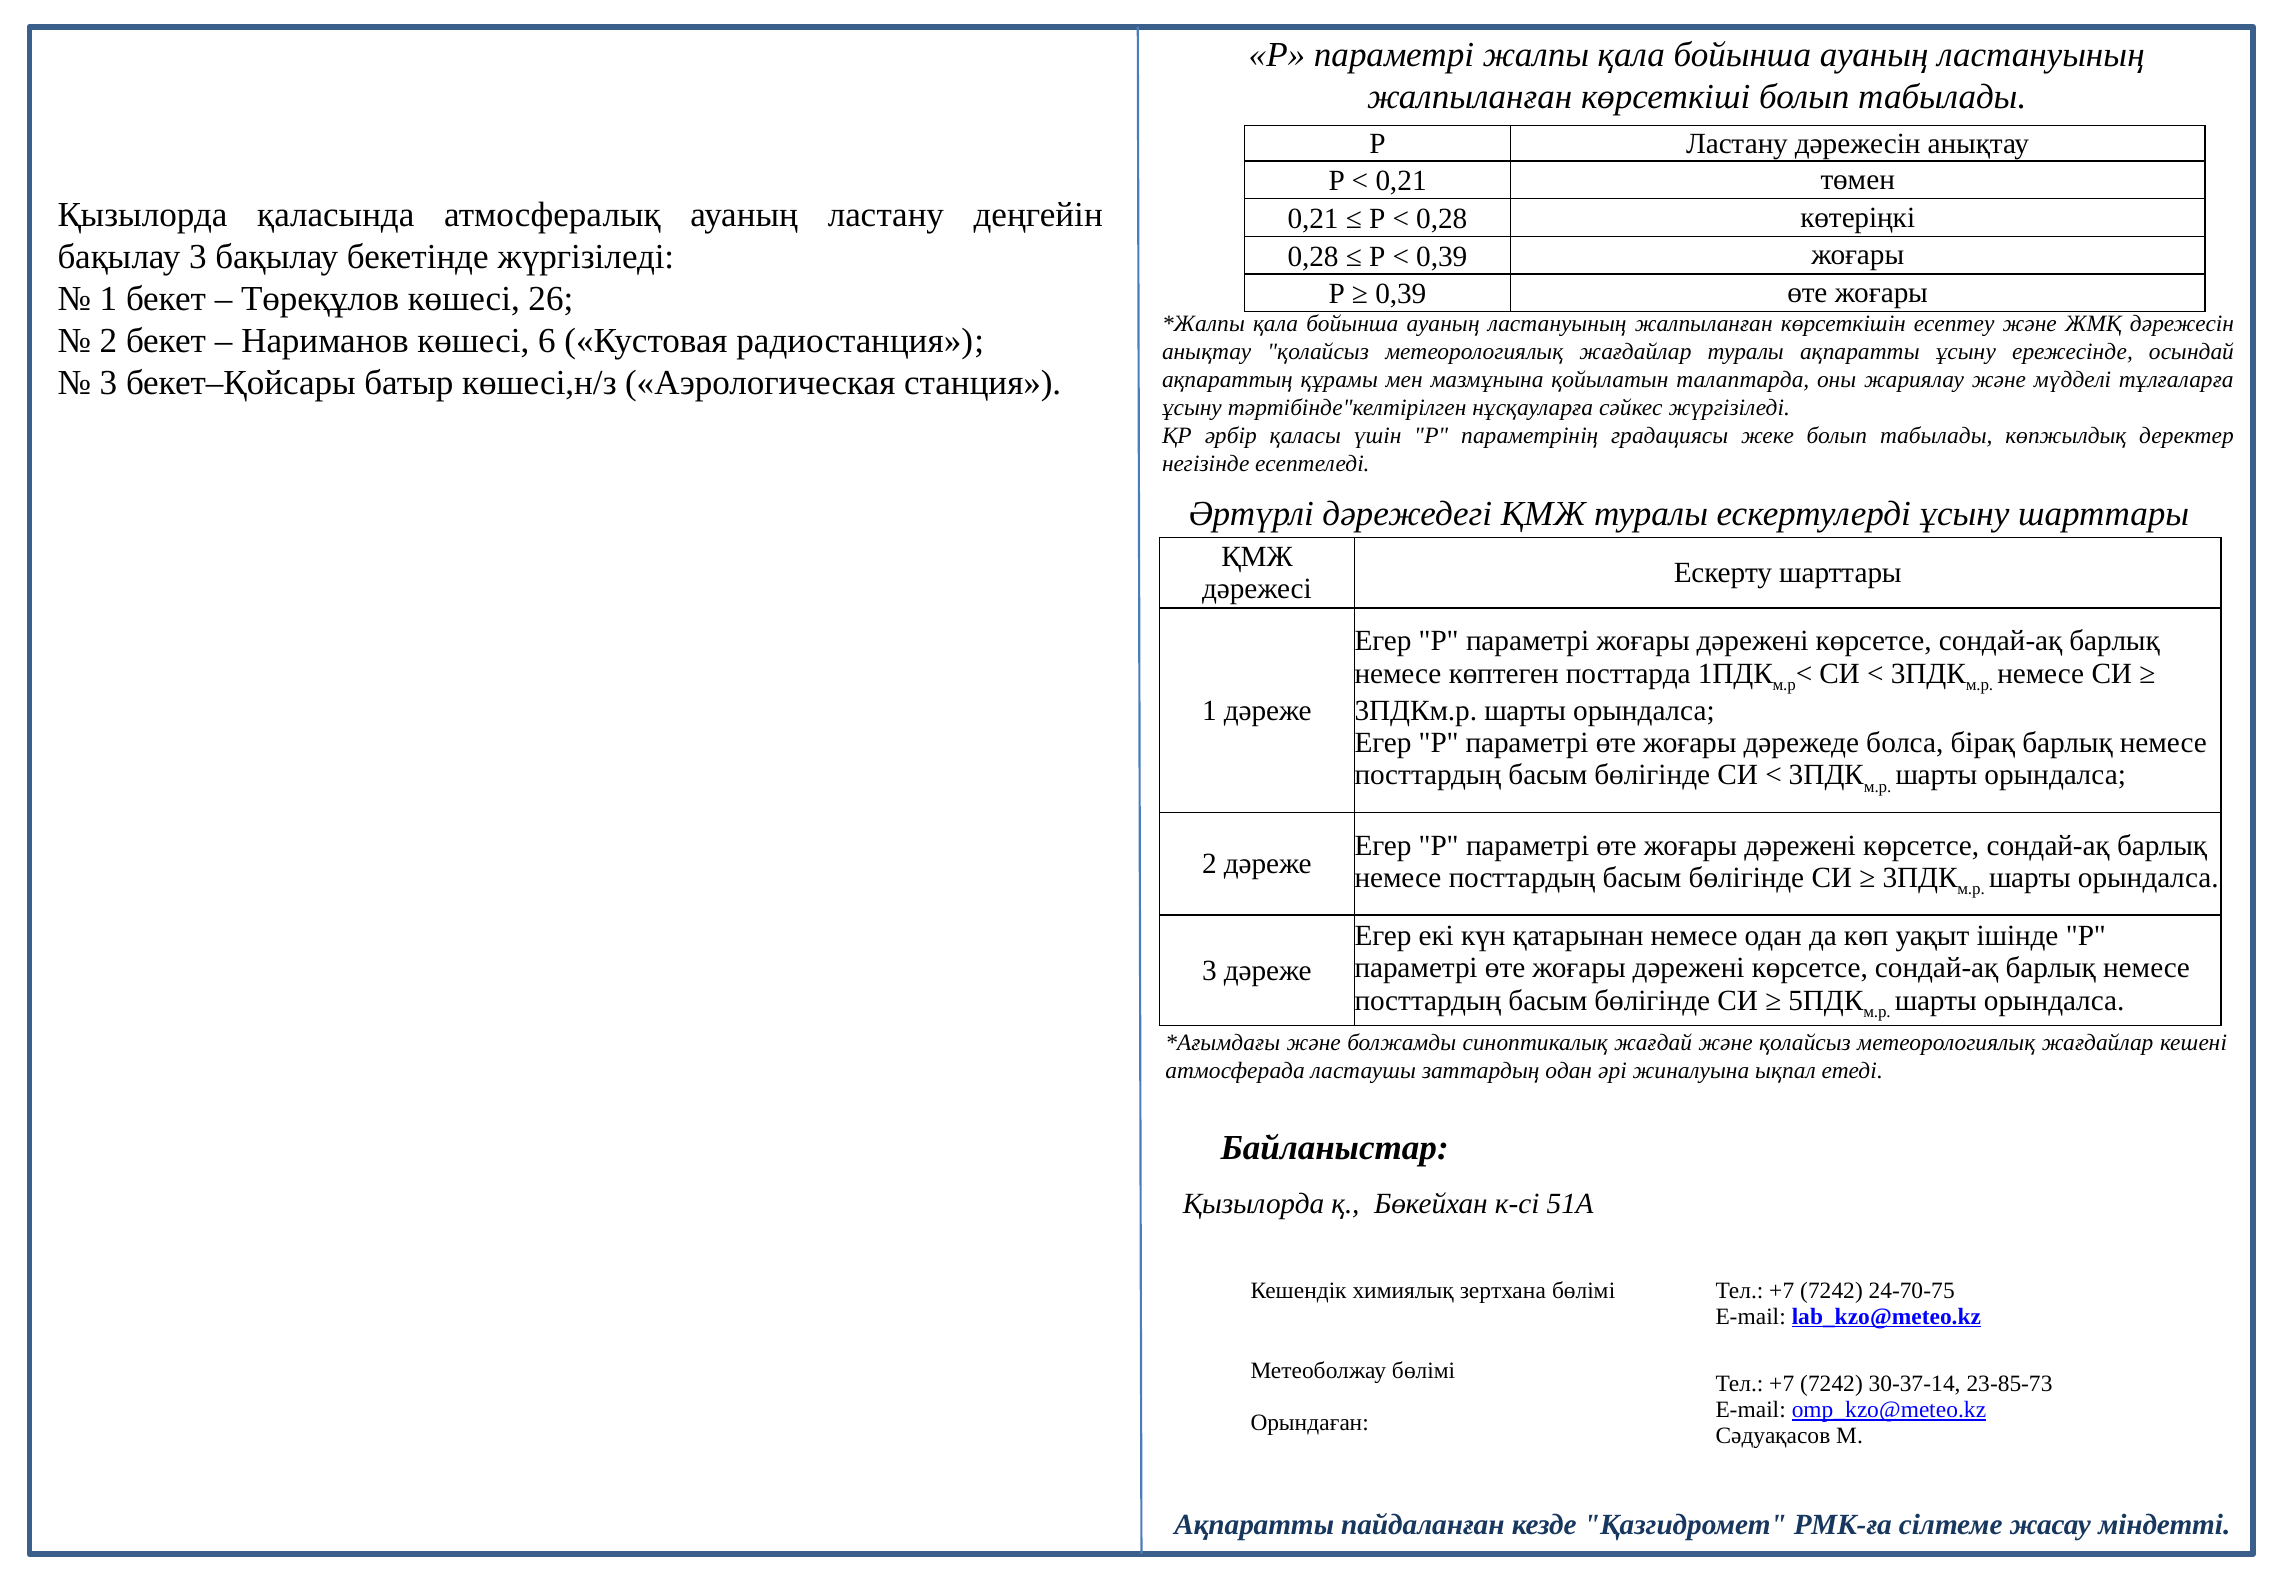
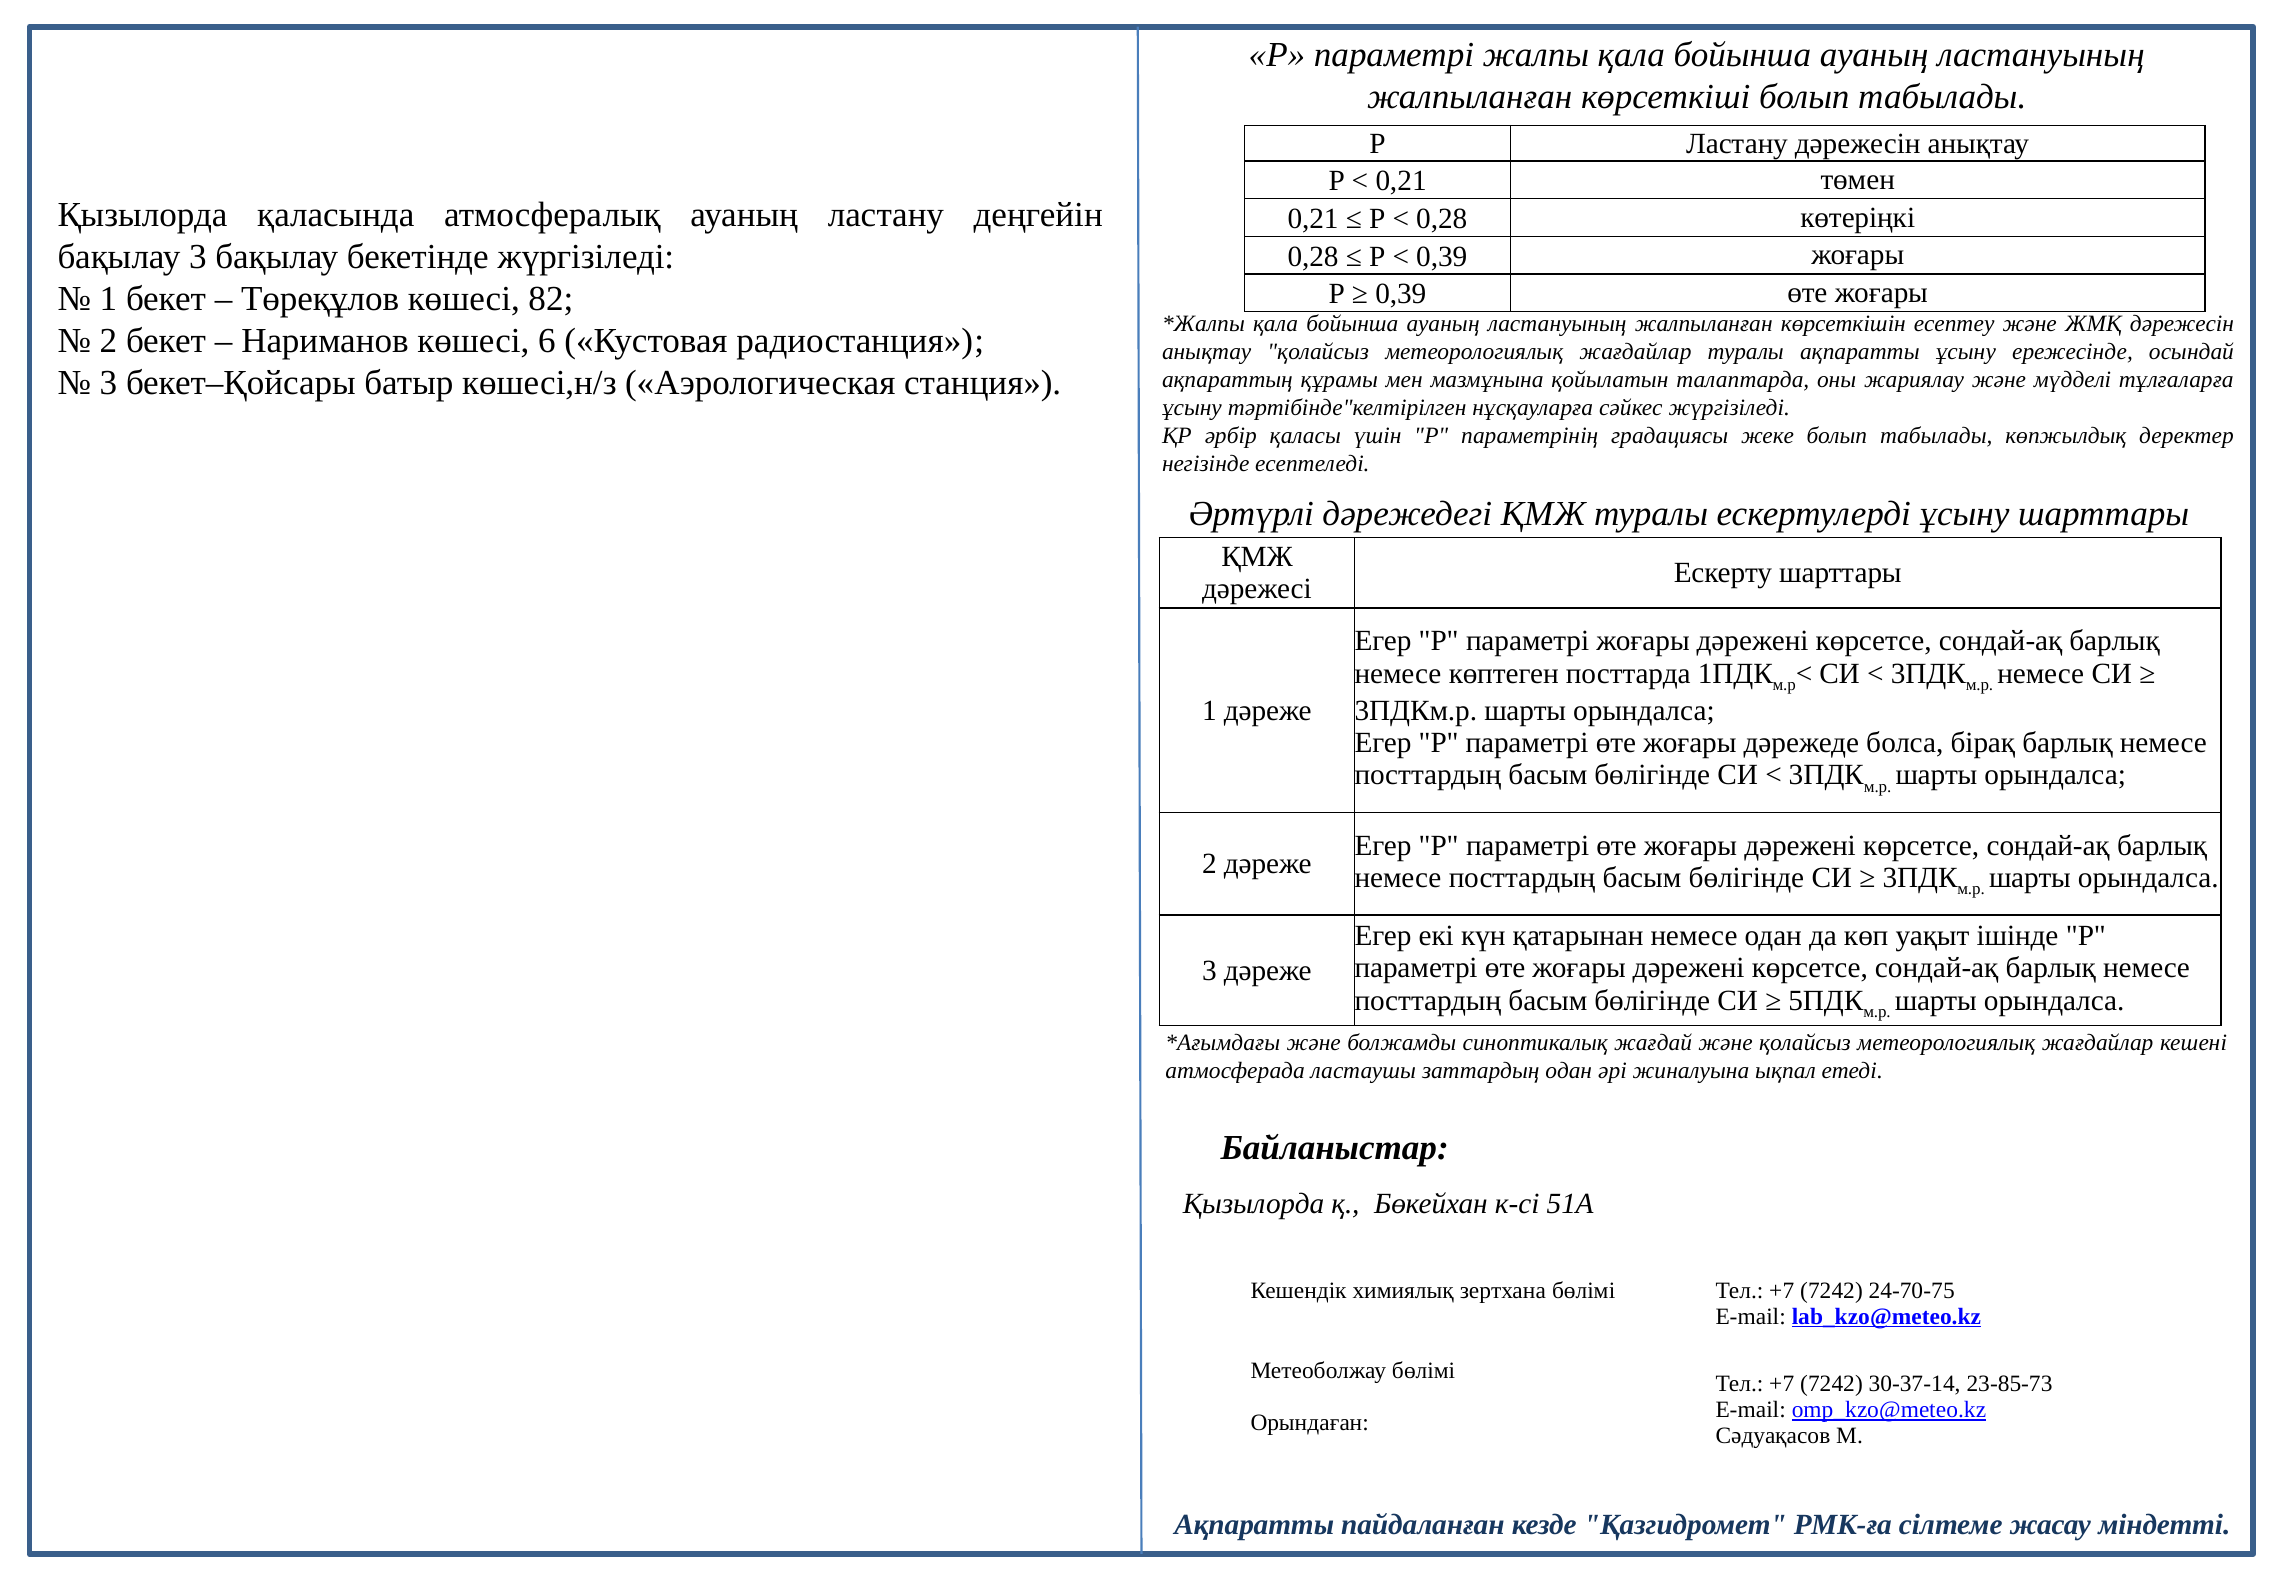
26: 26 -> 82 (551, 299)
